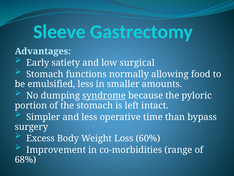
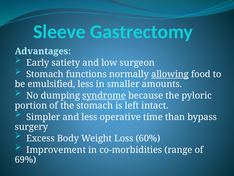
surgical: surgical -> surgeon (137, 63)
allowing underline: none -> present (170, 74)
68%: 68% -> 69% (25, 159)
